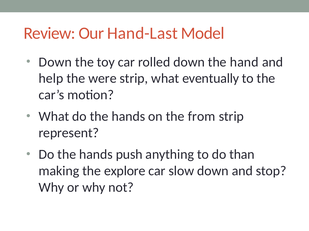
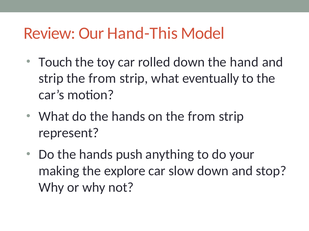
Hand-Last: Hand-Last -> Hand-This (142, 33)
Down: Down -> Touch (55, 62)
help: help -> strip (51, 79)
were: were -> from (102, 79)
than: than -> your (242, 155)
